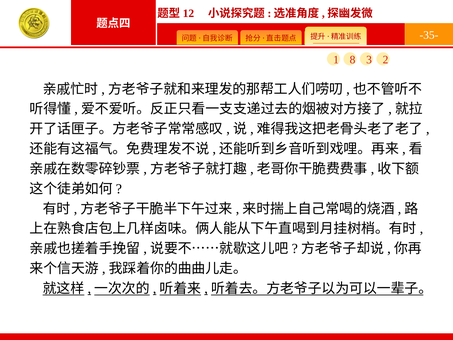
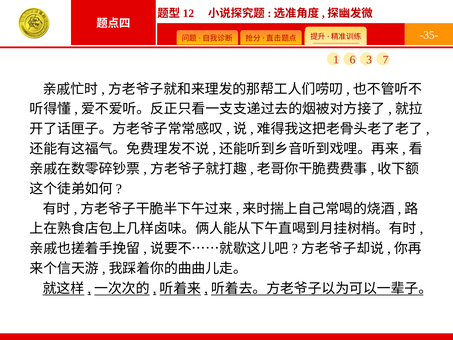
8: 8 -> 6 (353, 60)
2: 2 -> 7 (386, 60)
